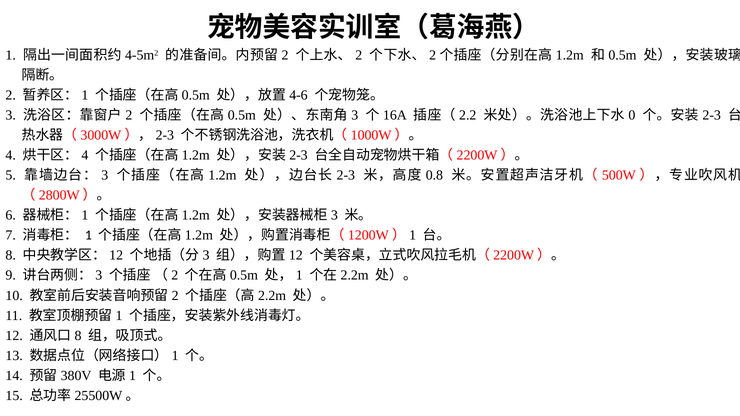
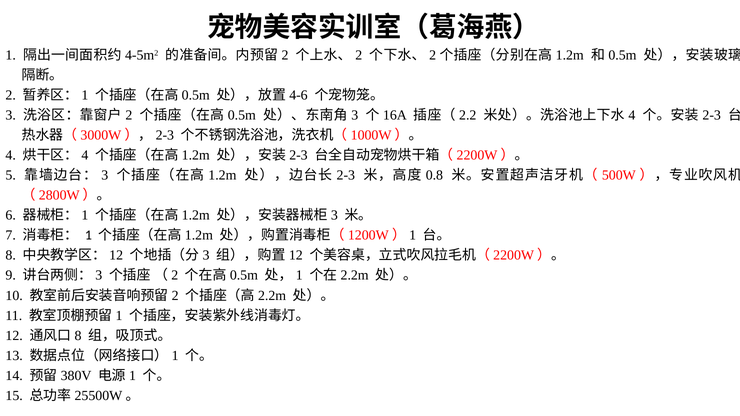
0: 0 -> 4 (632, 115)
